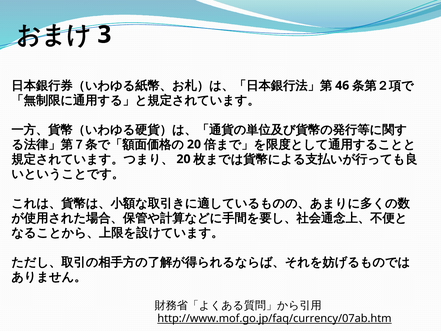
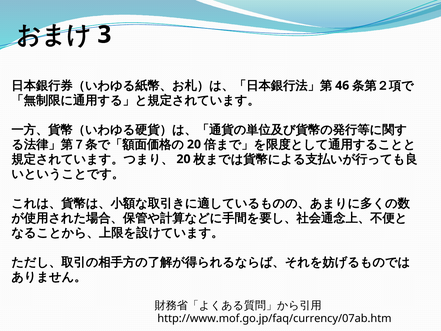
http://www.mof.go.jp/faq/currency/07ab.htm underline: present -> none (274, 318)
